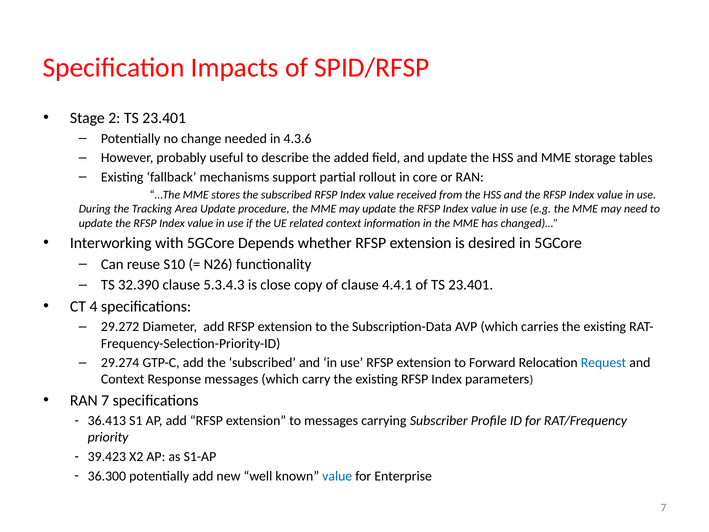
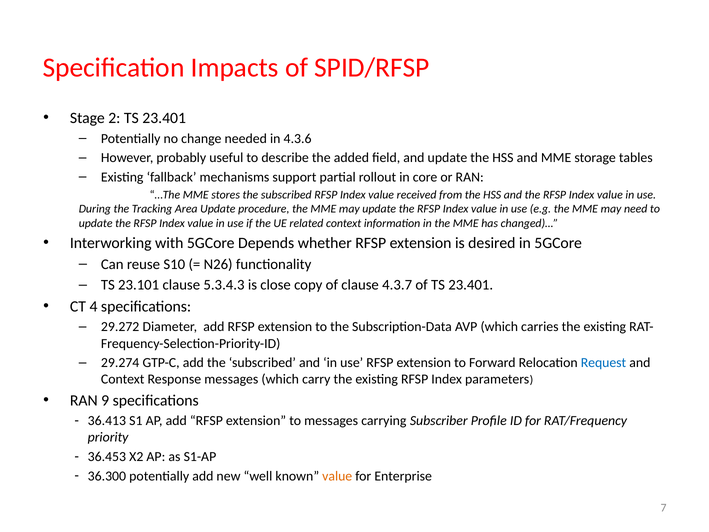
32.390: 32.390 -> 23.101 (139, 285)
4.4.1: 4.4.1 -> 4.3.7 (397, 285)
RAN 7: 7 -> 9 (105, 400)
39.423: 39.423 -> 36.453 (107, 457)
value colour: blue -> orange (337, 476)
